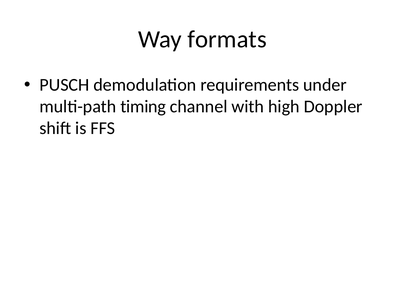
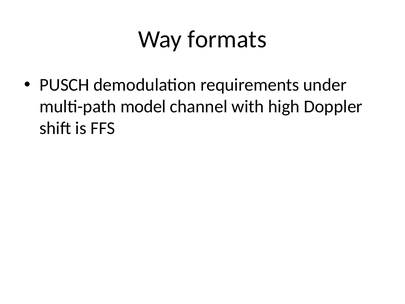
timing: timing -> model (143, 107)
